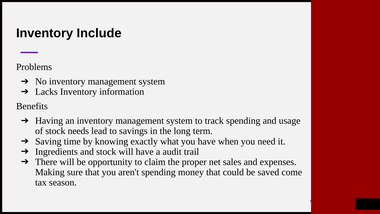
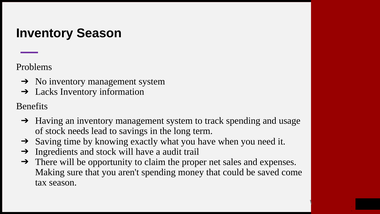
Inventory Include: Include -> Season (99, 33)
